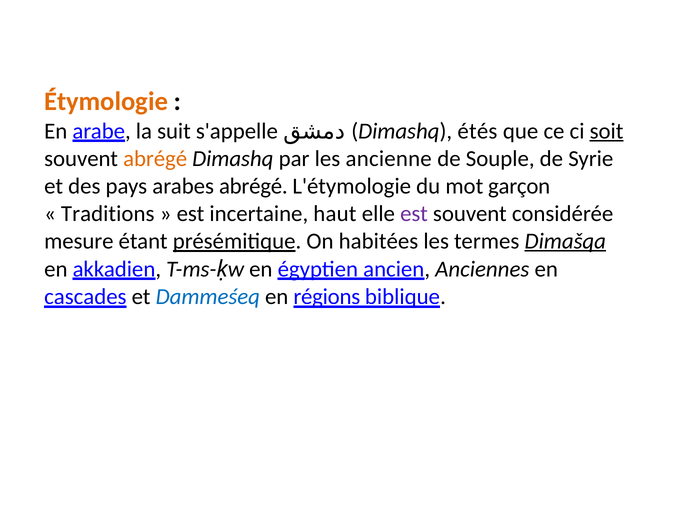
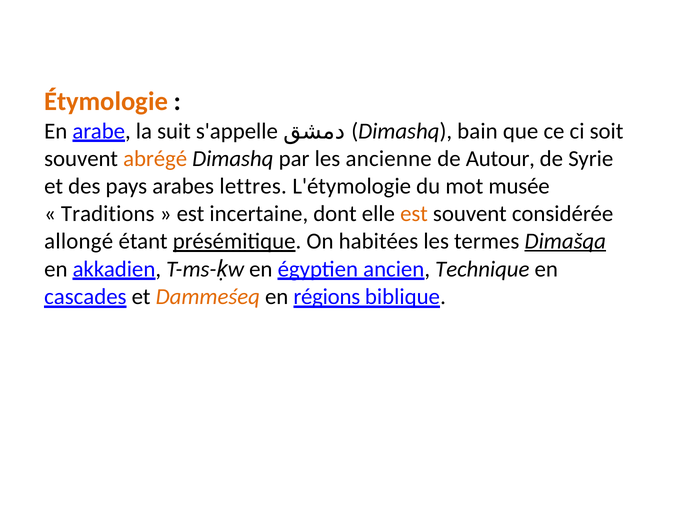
étés: étés -> bain (477, 131)
soit underline: present -> none (607, 131)
Souple: Souple -> Autour (500, 159)
arabes abrégé: abrégé -> lettres (253, 186)
garçon: garçon -> musée (519, 186)
haut: haut -> dont (335, 214)
est colour: purple -> orange (414, 214)
mesure: mesure -> allongé (79, 241)
Anciennes: Anciennes -> Technique (482, 269)
Dammeśeq colour: blue -> orange (208, 297)
